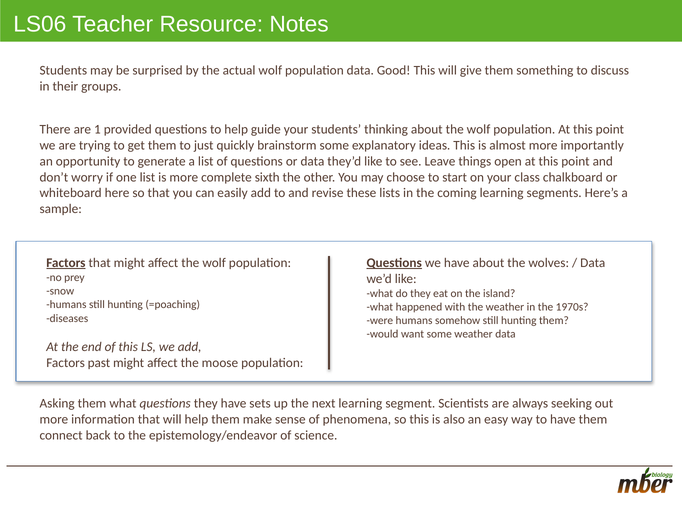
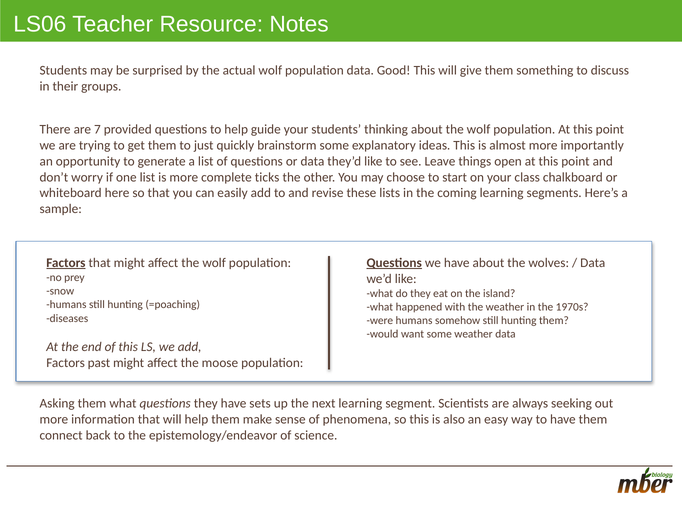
1: 1 -> 7 (97, 130)
sixth: sixth -> ticks (267, 177)
